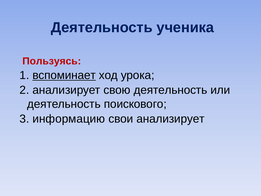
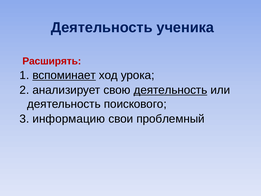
Пользуясь: Пользуясь -> Расширять (52, 61)
деятельность underline: none -> present (170, 90)
свои анализирует: анализирует -> проблемный (171, 119)
